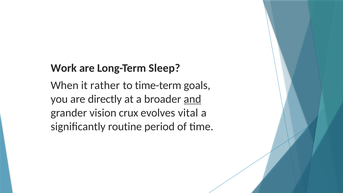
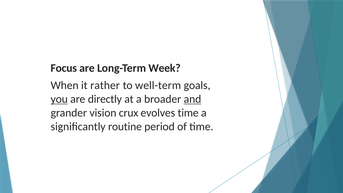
Work: Work -> Focus (64, 68)
Sleep: Sleep -> Week (164, 68)
time-term: time-term -> well-term (158, 85)
you underline: none -> present (59, 99)
evolves vital: vital -> time (188, 113)
